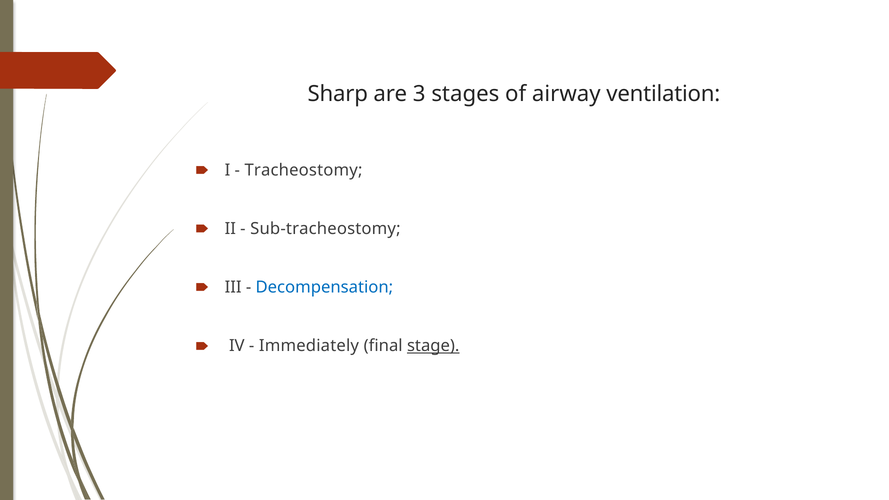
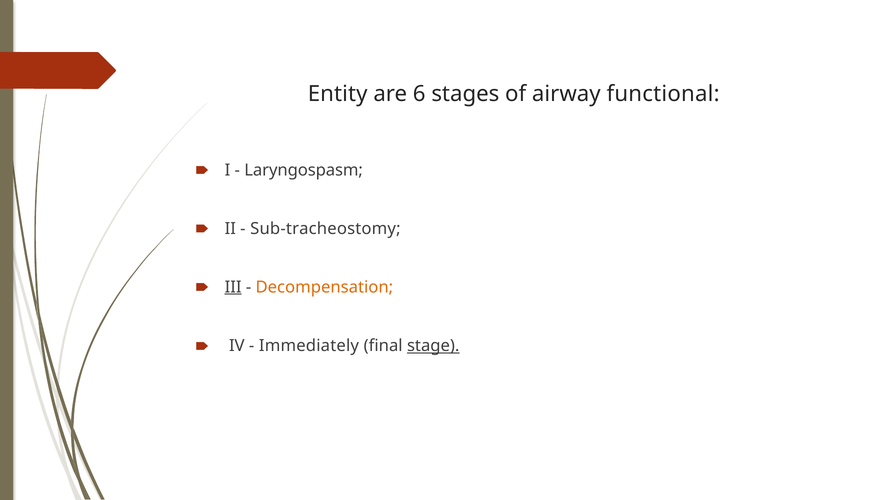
Sharp: Sharp -> Entity (338, 94)
3: 3 -> 6 (419, 94)
ventilation: ventilation -> functional (663, 94)
Tracheostomy: Tracheostomy -> Laryngospasm (304, 170)
III underline: none -> present (233, 287)
Decompensation colour: blue -> orange (324, 287)
